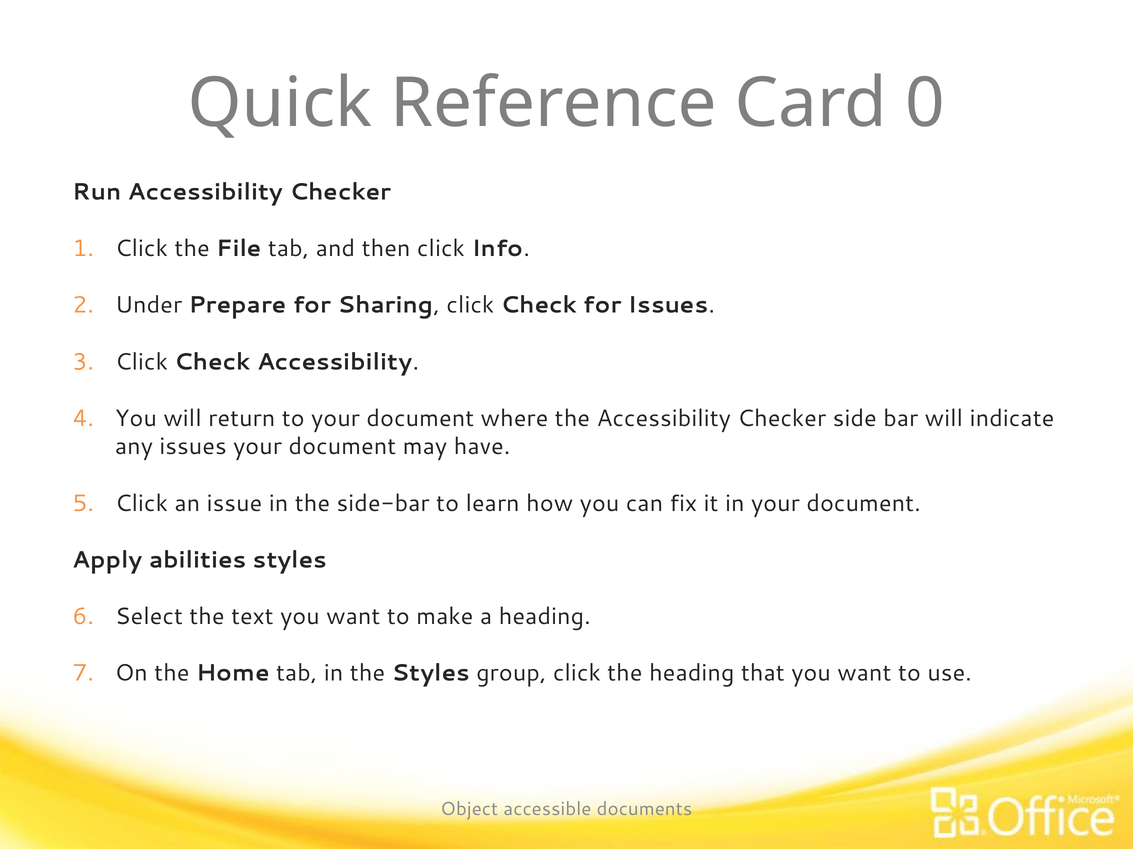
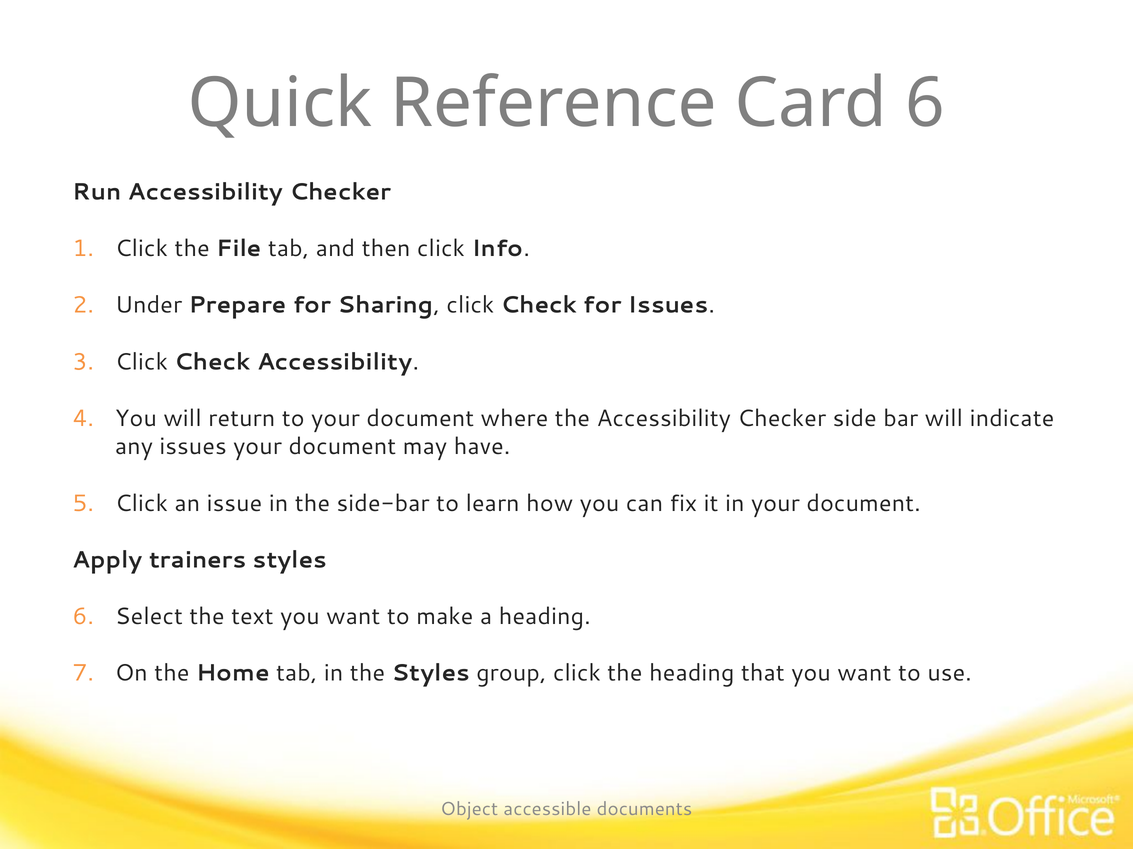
Card 0: 0 -> 6 (925, 104)
abilities: abilities -> trainers (198, 560)
